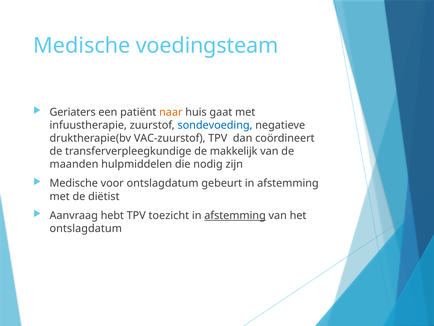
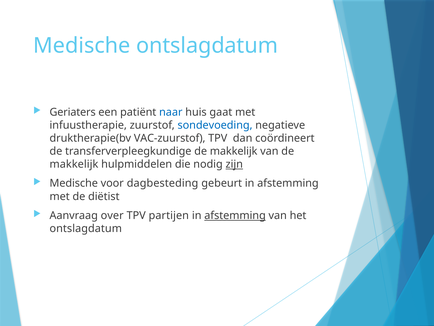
Medische voedingsteam: voedingsteam -> ontslagdatum (207, 46)
naar colour: orange -> blue (171, 112)
maanden: maanden -> makkelijk (74, 164)
zijn underline: none -> present (234, 164)
voor ontslagdatum: ontslagdatum -> dagbesteding (163, 183)
hebt: hebt -> over (112, 215)
toezicht: toezicht -> partijen (169, 215)
